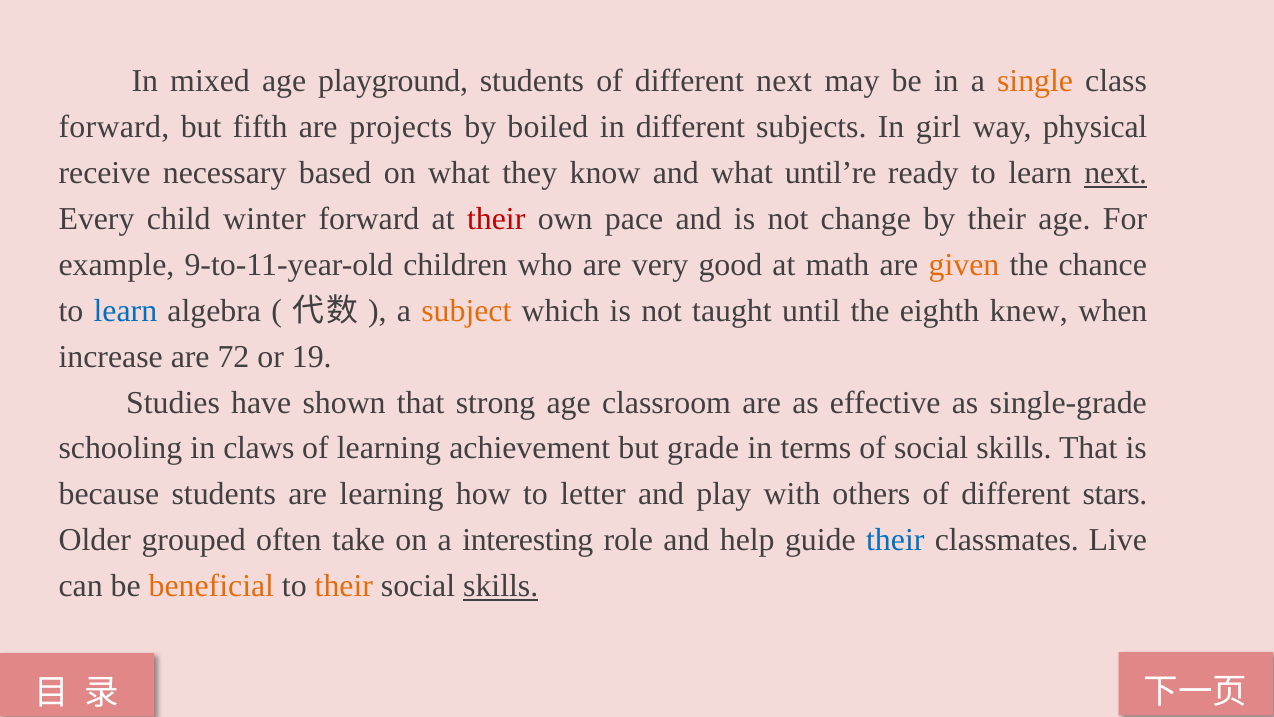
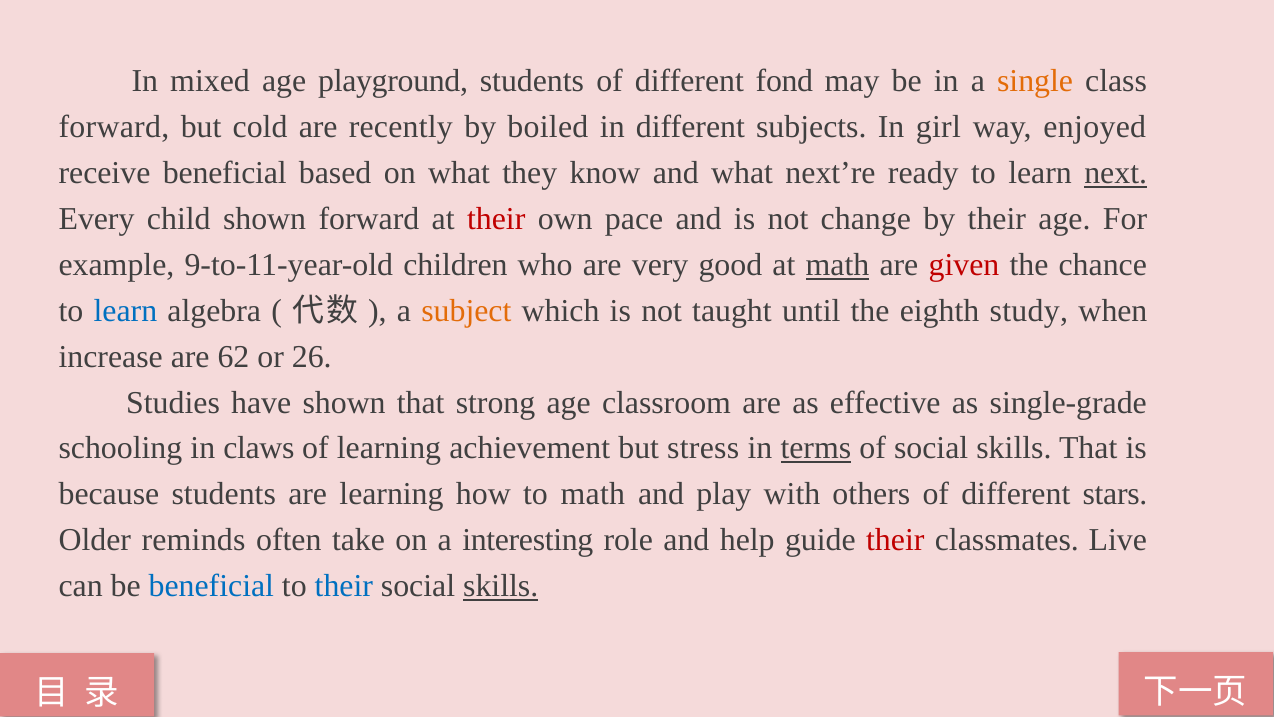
different next: next -> fond (784, 81)
fifth: fifth -> cold (260, 127)
projects: projects -> recently (401, 127)
physical: physical -> enjoyed (1095, 127)
receive necessary: necessary -> beneficial (225, 173)
until’re: until’re -> next’re (831, 173)
child winter: winter -> shown (265, 219)
math underline: none -> present (838, 265)
given colour: orange -> red (964, 265)
knew: knew -> study (1029, 311)
72: 72 -> 62 (233, 356)
19: 19 -> 26 (312, 356)
grade: grade -> stress (703, 448)
terms underline: none -> present (816, 448)
to letter: letter -> math (593, 494)
grouped: grouped -> reminds (194, 540)
their colour: blue -> red (895, 540)
beneficial colour: orange -> blue (211, 586)
their colour: orange -> blue (344, 586)
